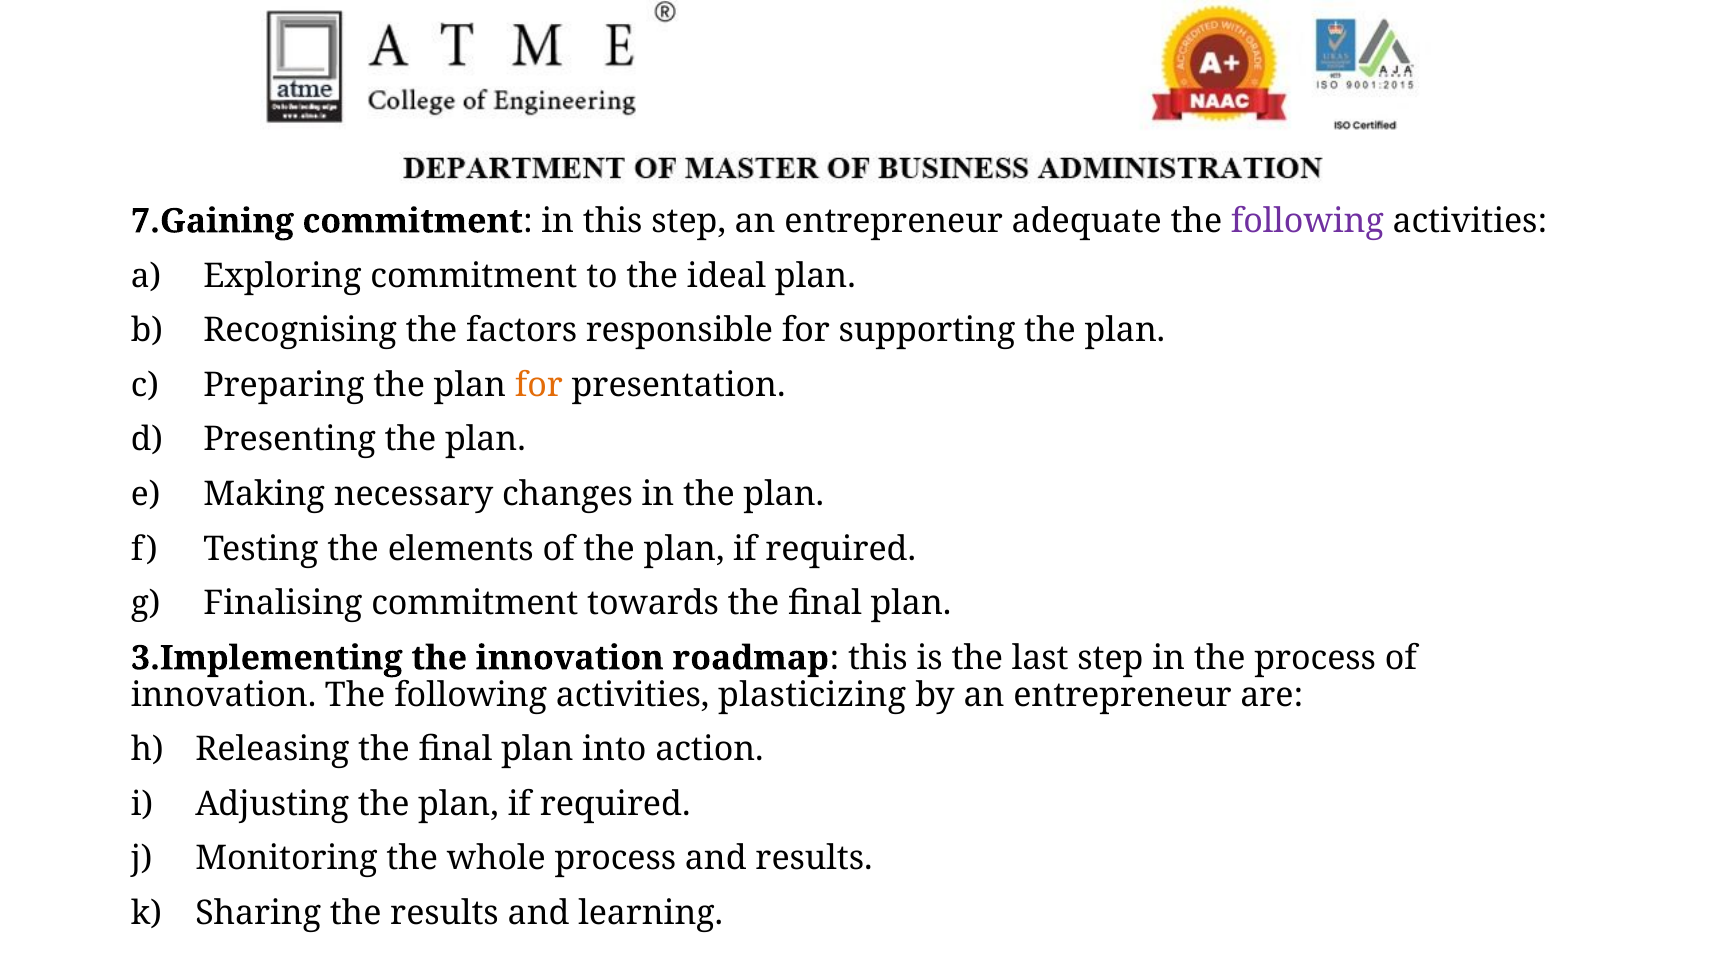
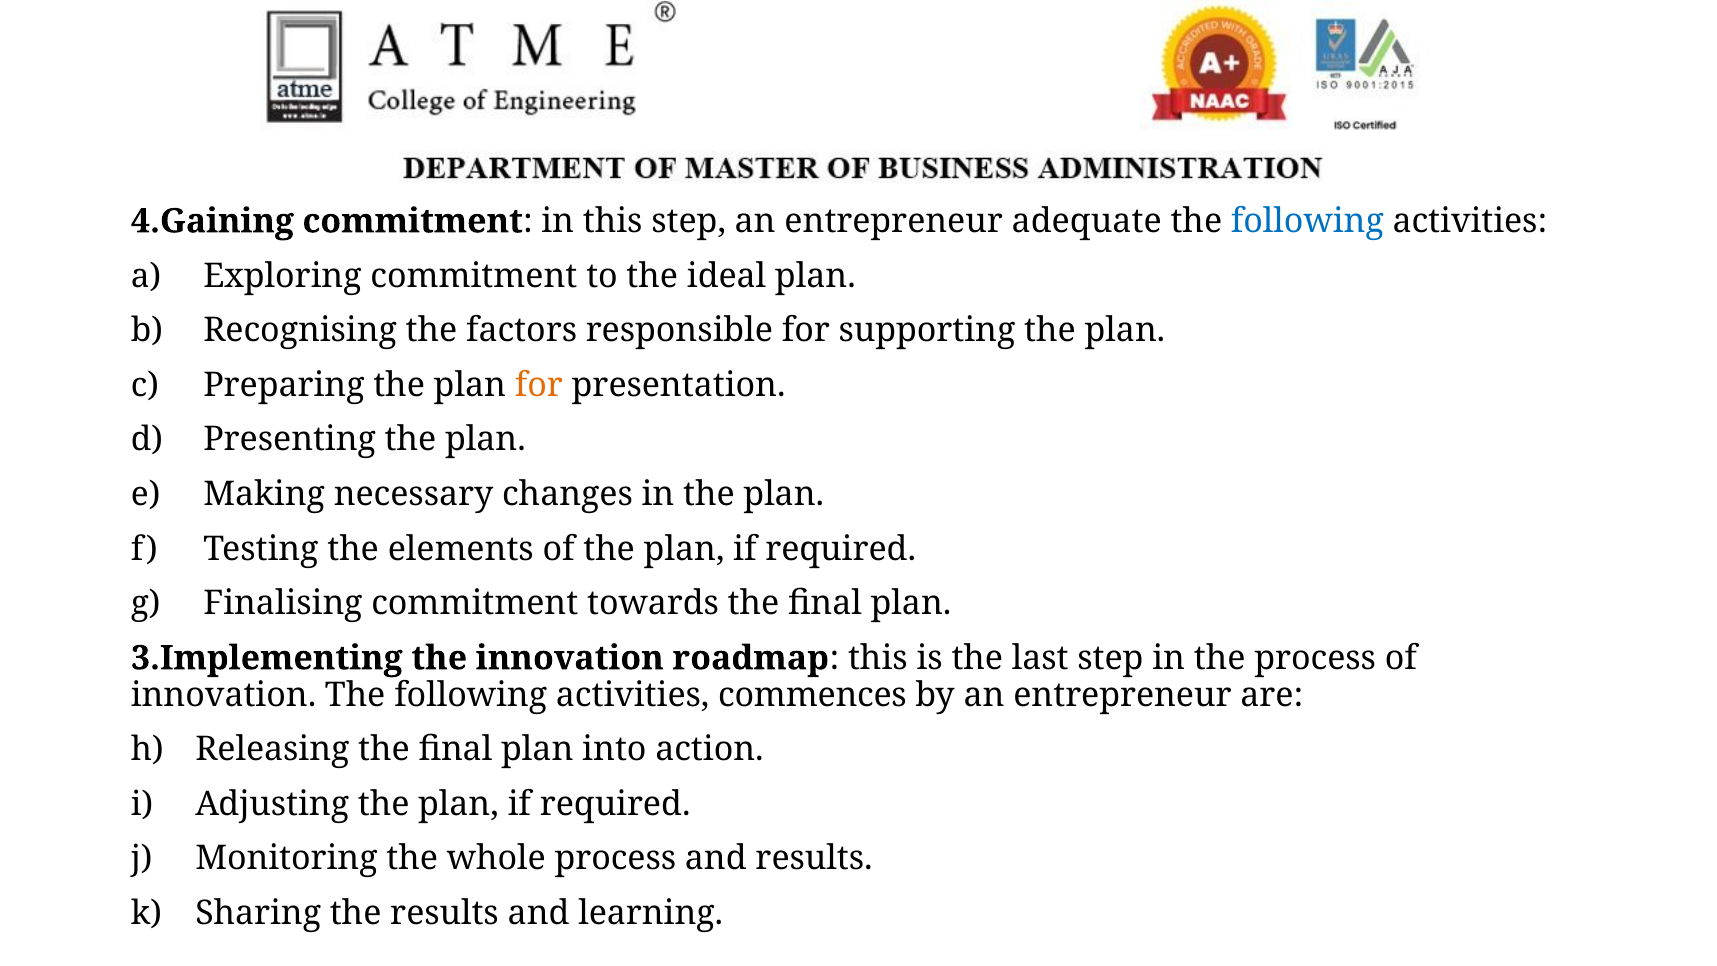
7.Gaining: 7.Gaining -> 4.Gaining (212, 221)
following colour: purple -> blue (1307, 221)
plasticizing: plasticizing -> commences (813, 695)
